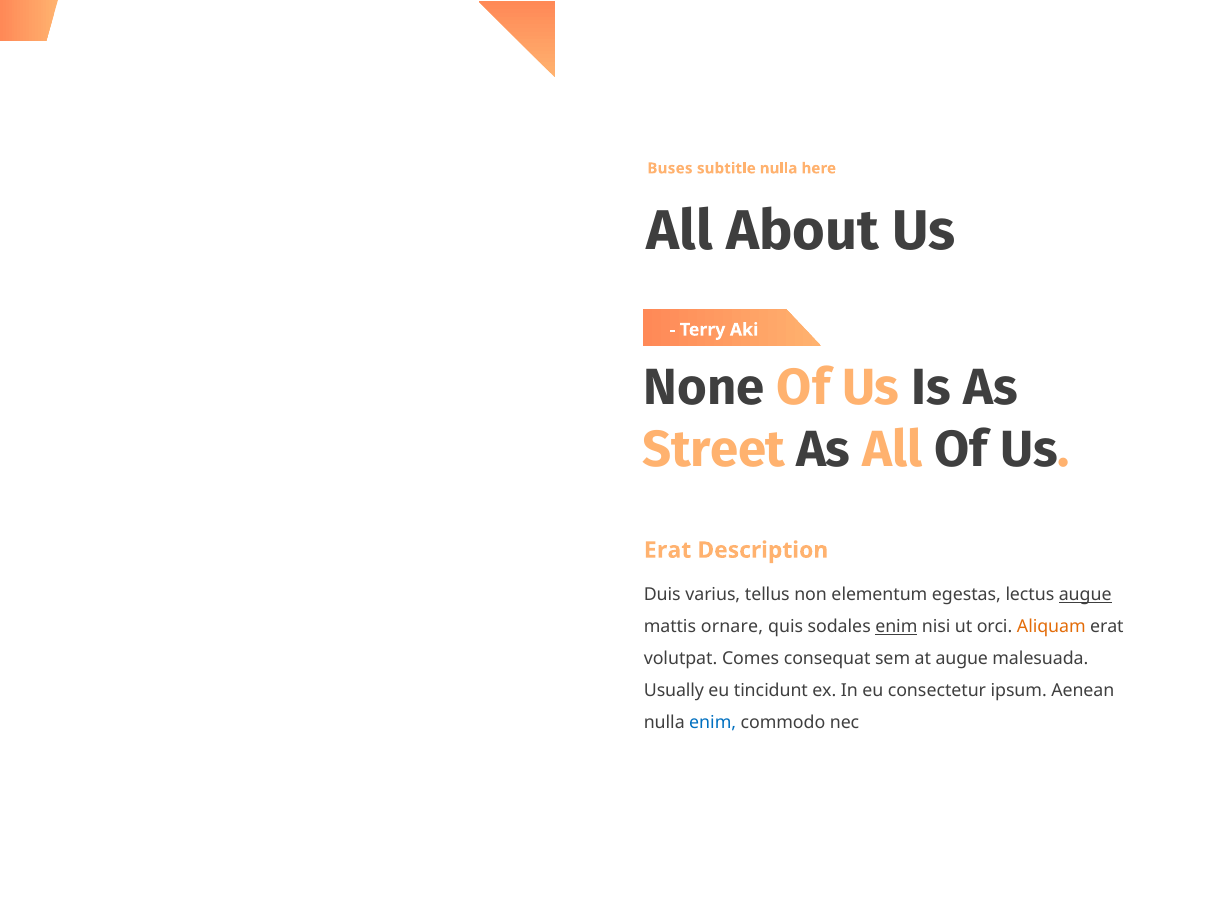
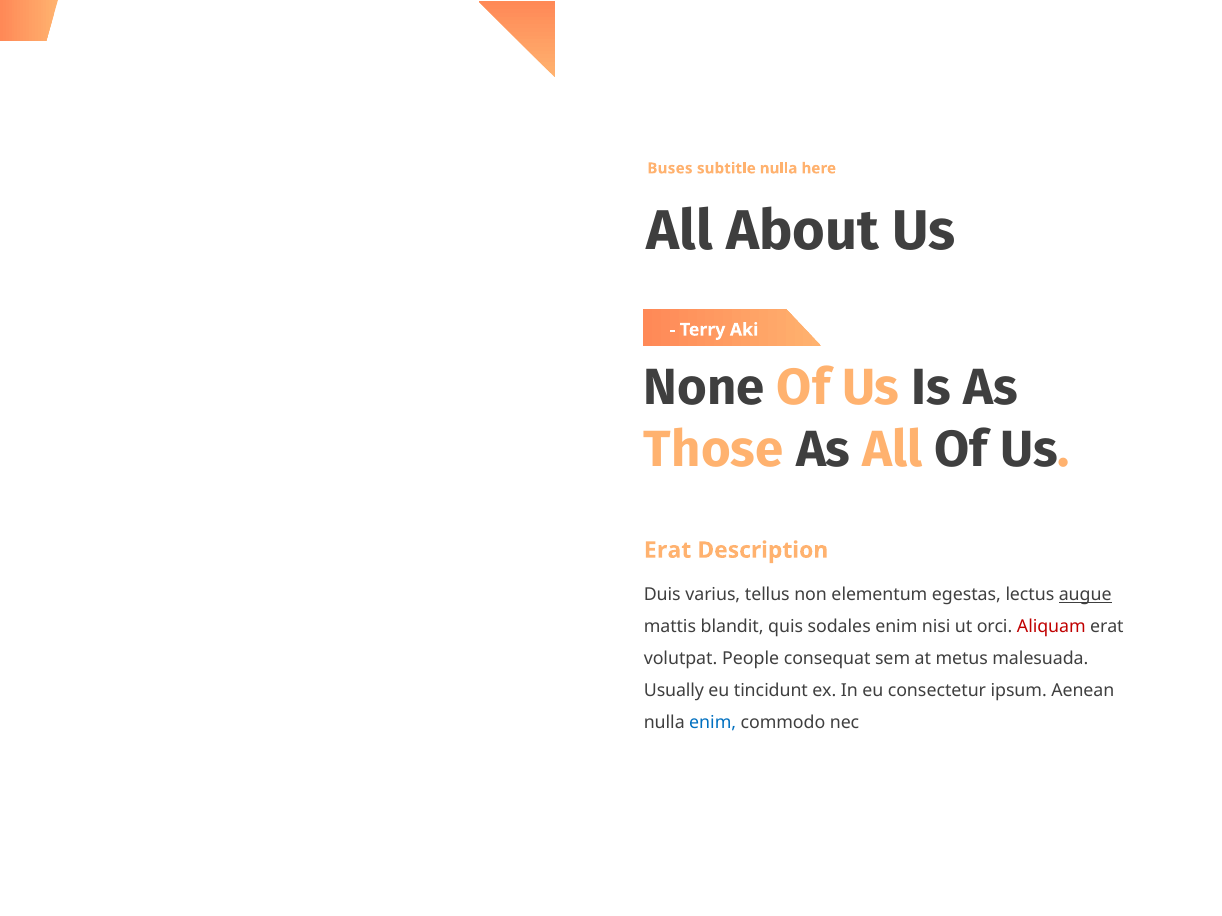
Street: Street -> Those (714, 449)
ornare: ornare -> blandit (732, 627)
enim underline: present -> none (896, 627)
Aliquam colour: orange -> red (1051, 627)
Comes: Comes -> People (751, 659)
at augue: augue -> metus (962, 659)
